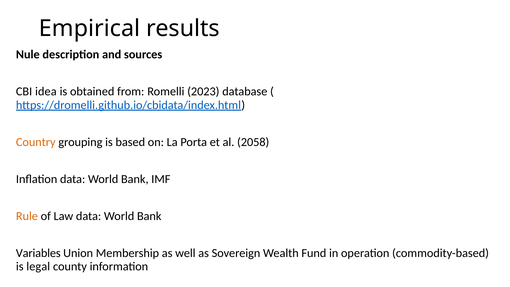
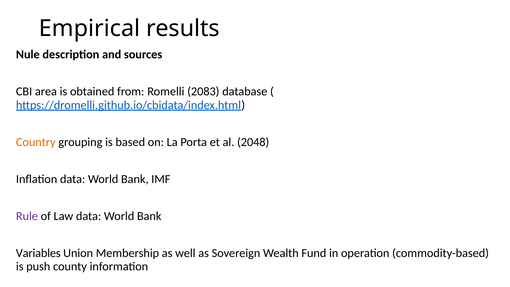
idea: idea -> area (46, 92)
2023: 2023 -> 2083 (203, 92)
2058: 2058 -> 2048 (253, 142)
Rule colour: orange -> purple (27, 216)
legal: legal -> push (38, 266)
